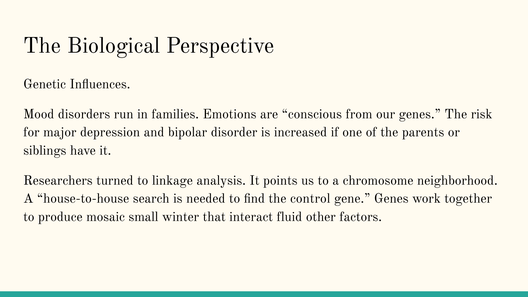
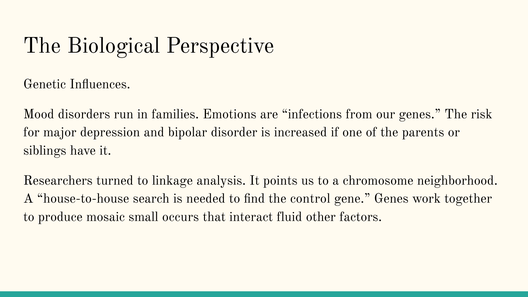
conscious: conscious -> infections (312, 114)
winter: winter -> occurs (181, 217)
